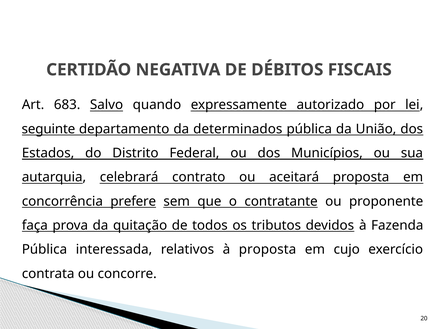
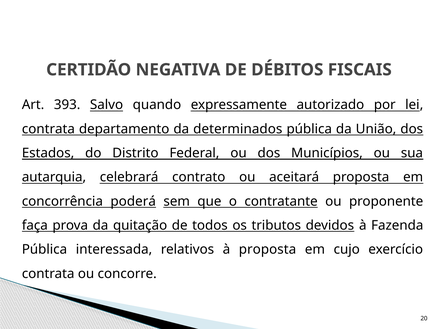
683: 683 -> 393 (67, 105)
seguinte: seguinte -> contrata (48, 129)
prefere: prefere -> poderá (133, 201)
